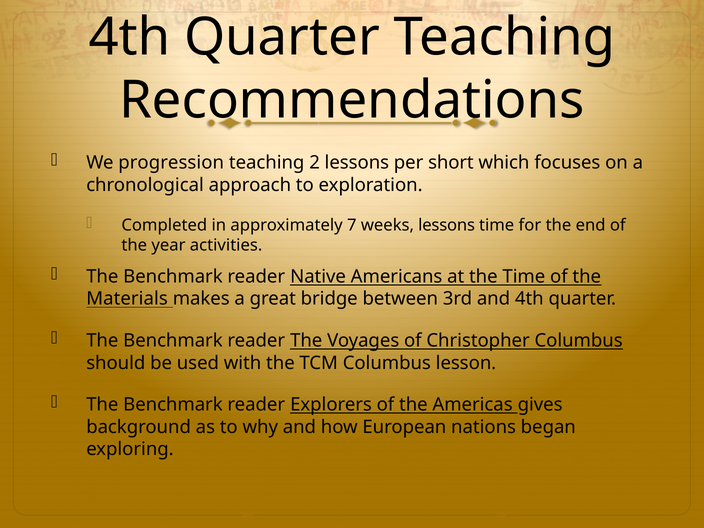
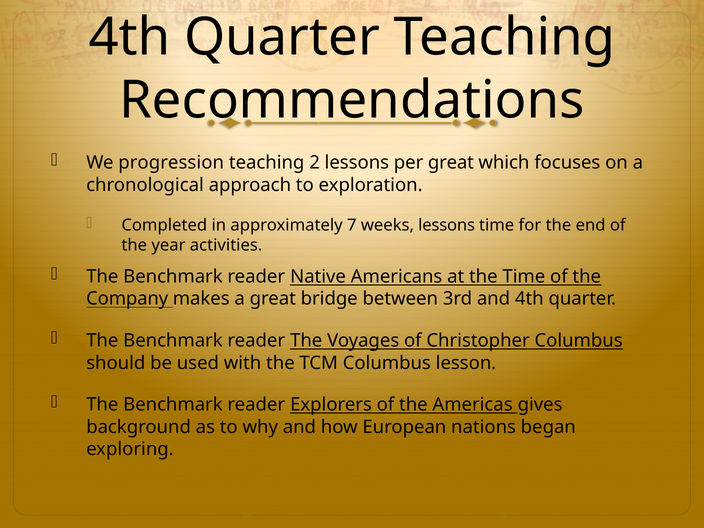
per short: short -> great (451, 163)
Materials: Materials -> Company (127, 299)
